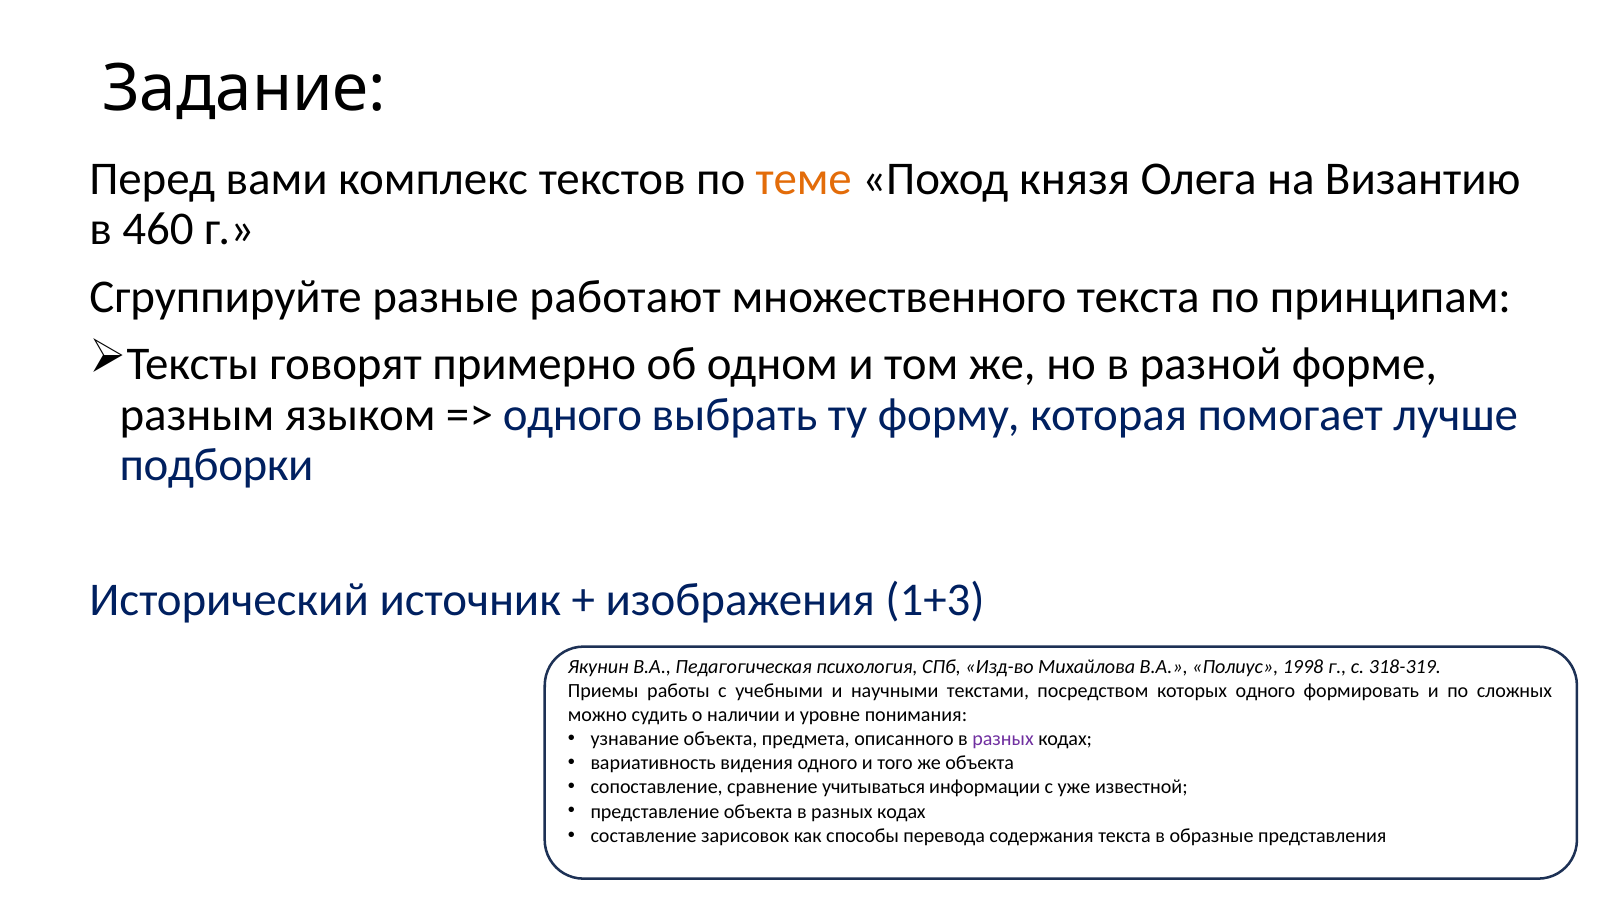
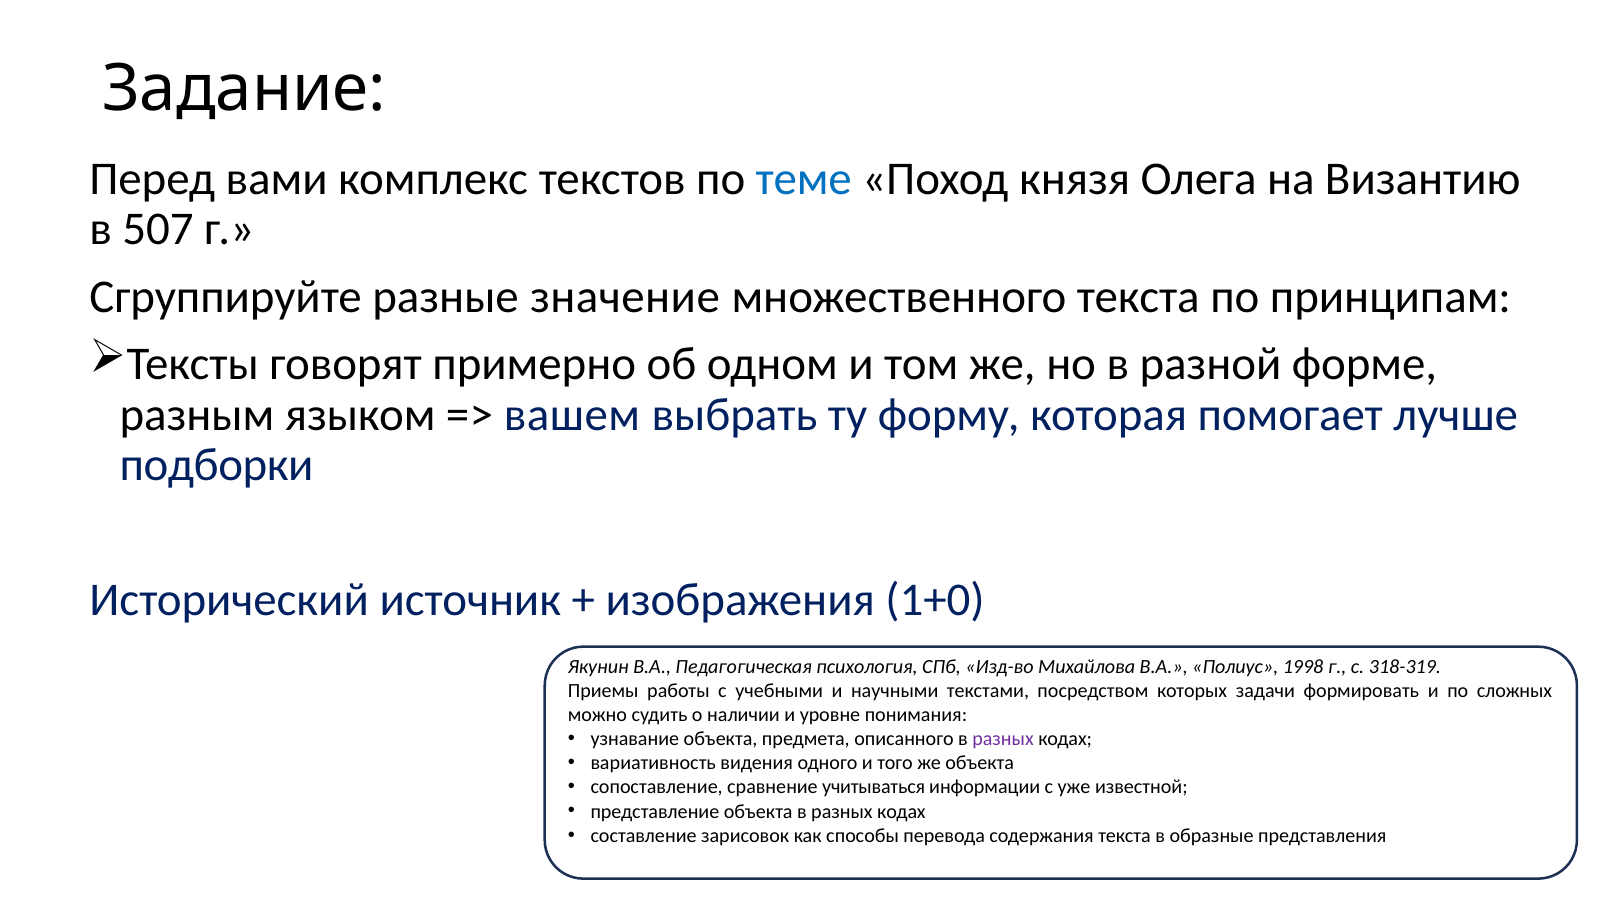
теме colour: orange -> blue (804, 179)
460: 460 -> 507 (158, 229)
работают: работают -> значение (625, 297)
одного: одного -> вашем (572, 415)
1+3: 1+3 -> 1+0 (935, 600)
которых одного: одного -> задачи (1265, 691)
